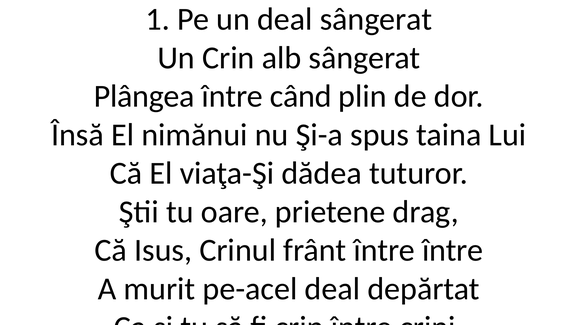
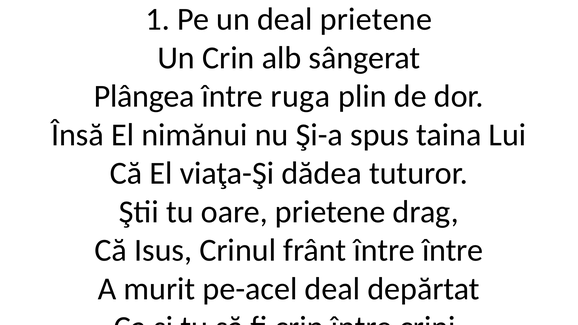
deal sângerat: sângerat -> prietene (376, 19)
când: când -> ruga (300, 96)
